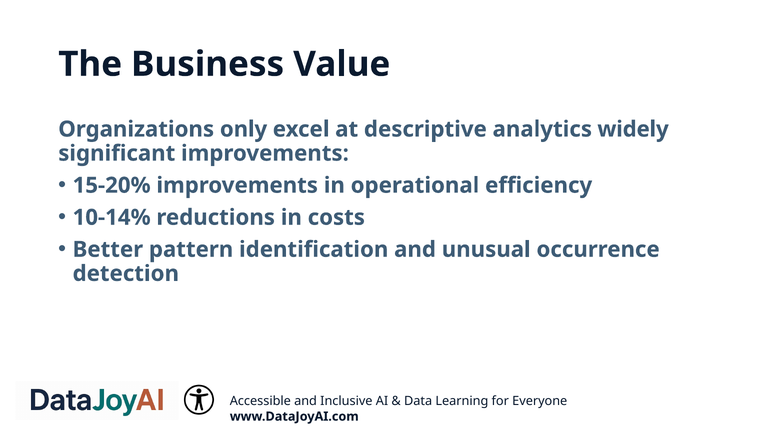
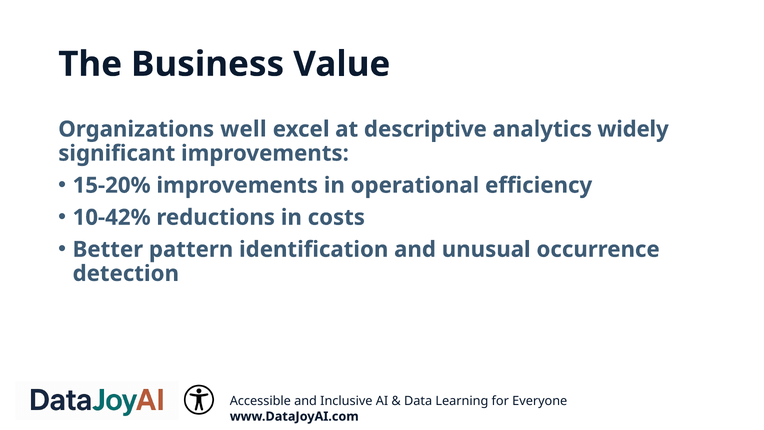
only: only -> well (243, 129)
10-14%: 10-14% -> 10-42% (112, 217)
